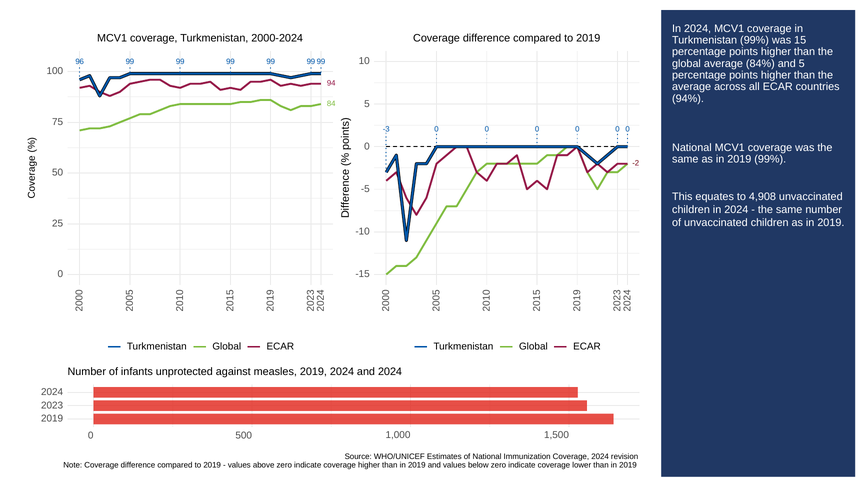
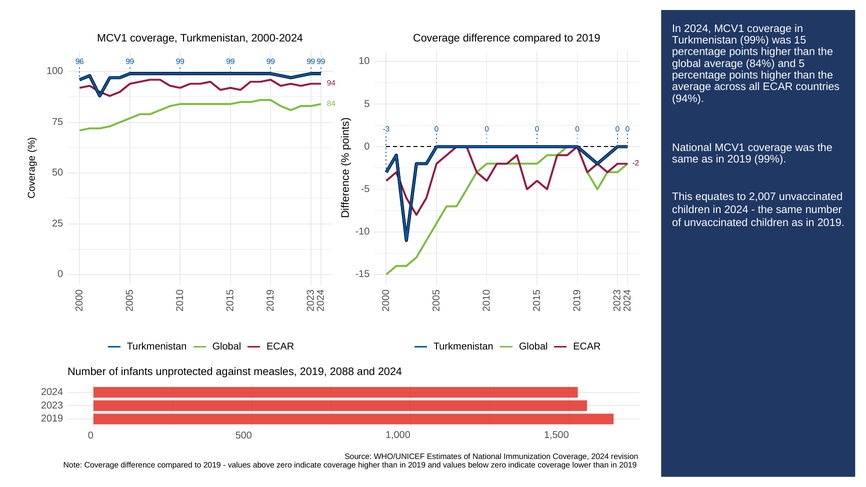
4,908: 4,908 -> 2,007 (762, 197)
2019 2024: 2024 -> 2088 (342, 372)
